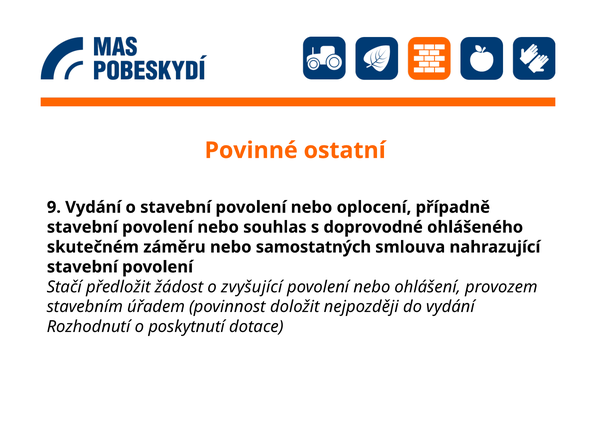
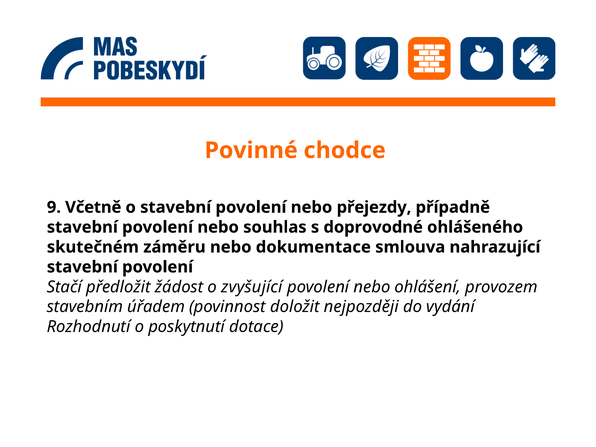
ostatní: ostatní -> chodce (345, 150)
9 Vydání: Vydání -> Včetně (93, 207)
oplocení: oplocení -> přejezdy (374, 207)
samostatných: samostatných -> dokumentace (313, 247)
